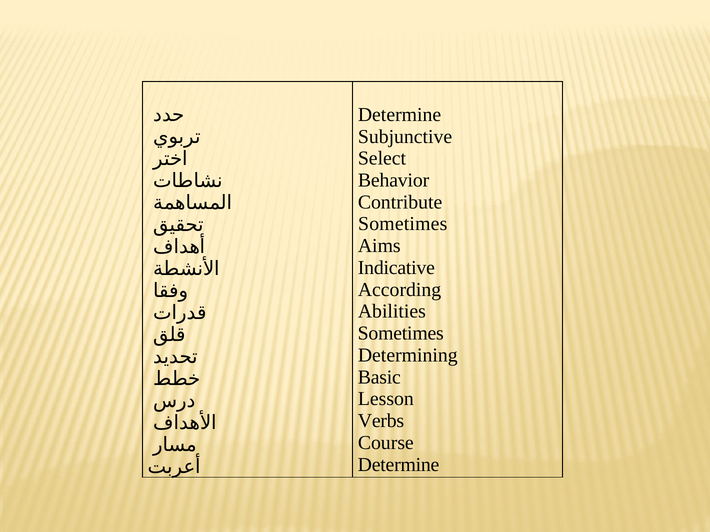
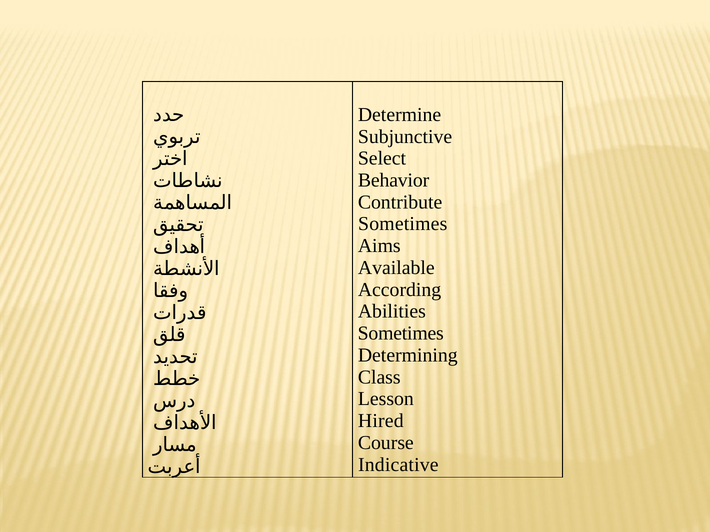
Indicative: Indicative -> Available (396, 268)
Basic: Basic -> Class (379, 377)
Verbs: Verbs -> Hired (381, 421)
Determine: Determine -> Indicative (398, 465)
